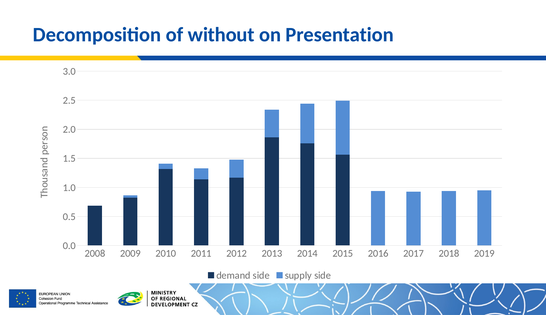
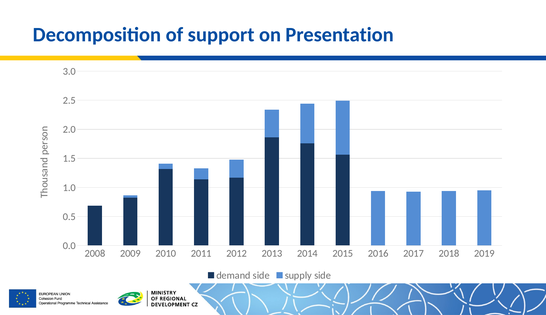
without: without -> support (221, 35)
